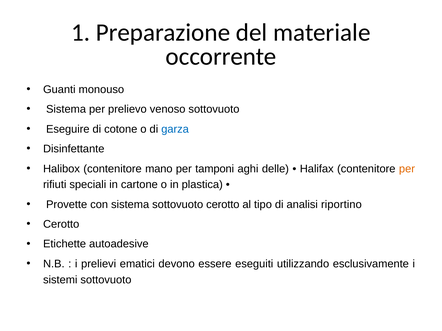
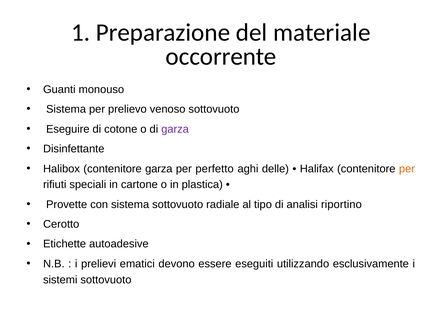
garza colour: blue -> purple (175, 129)
contenitore mano: mano -> garza (159, 169)
tamponi: tamponi -> perfetto (215, 169)
sottovuoto cerotto: cerotto -> radiale (223, 205)
